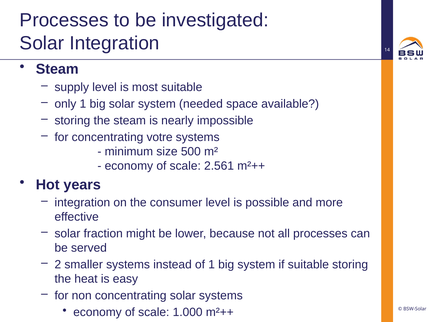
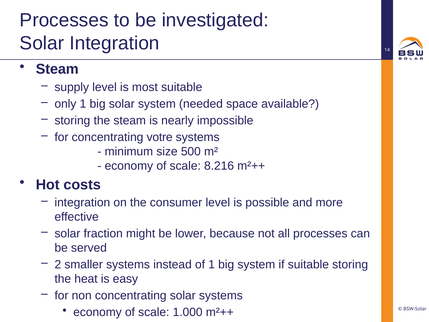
2.561: 2.561 -> 8.216 (219, 166)
years: years -> costs (82, 184)
